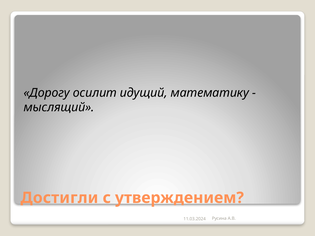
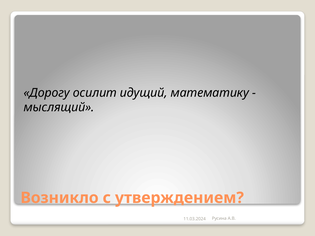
Достигли: Достигли -> Возникло (60, 198)
